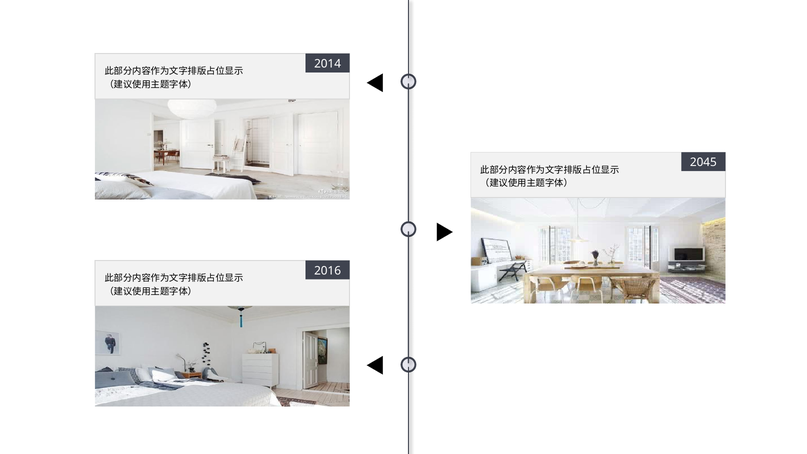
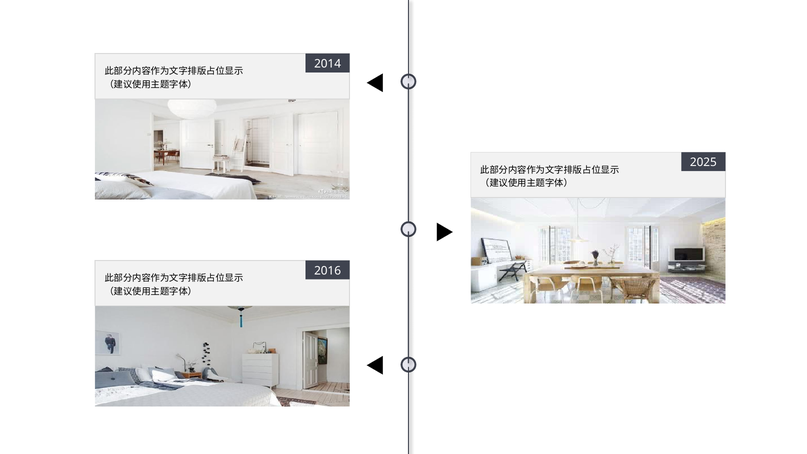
2045: 2045 -> 2025 (703, 162)
